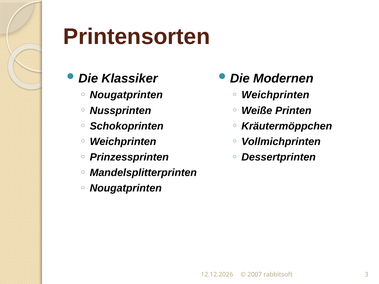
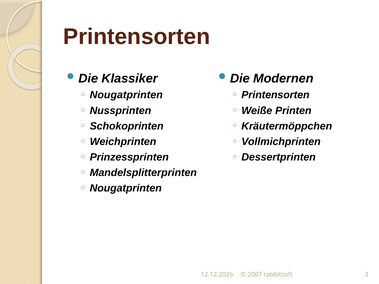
Weichprinten: Weichprinten -> Printensorten (275, 95)
